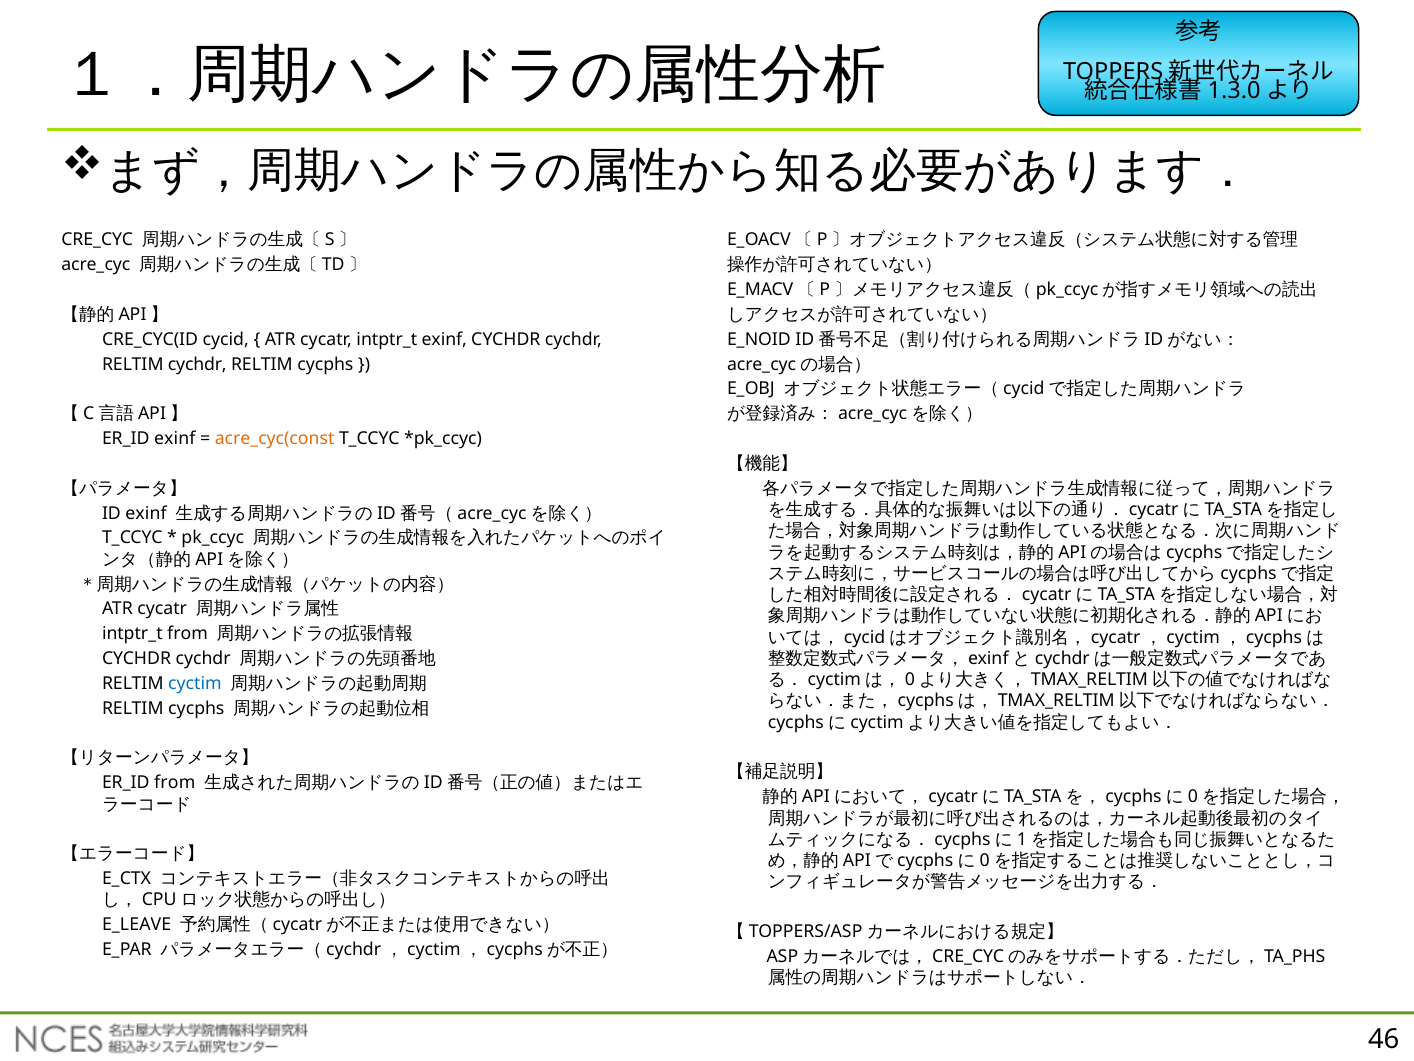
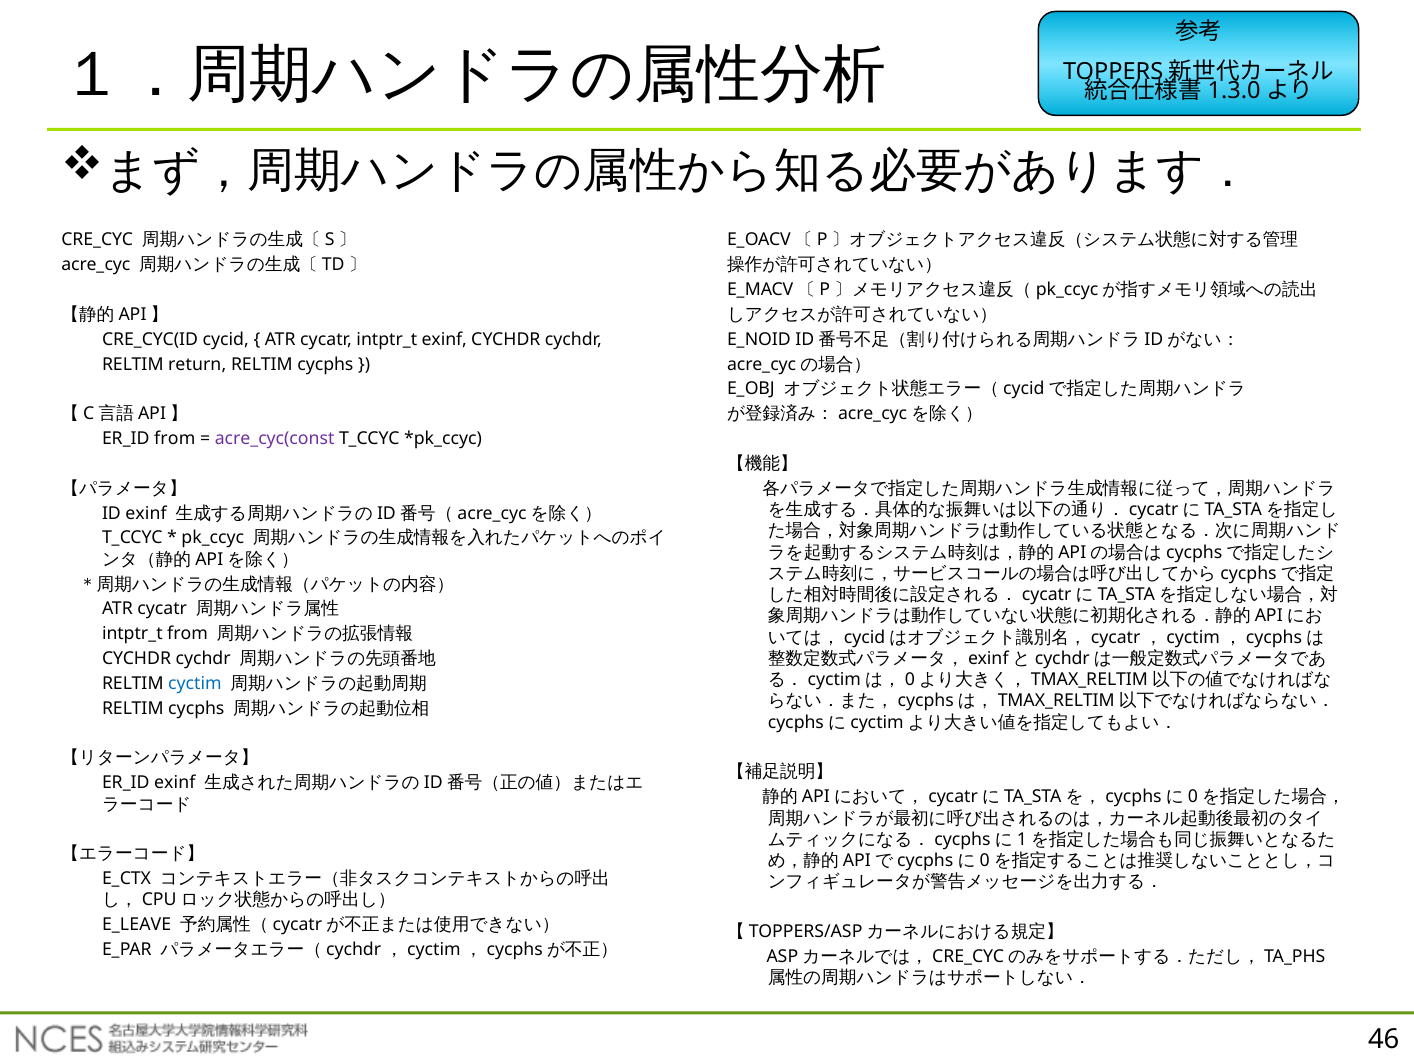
RELTIM cychdr: cychdr -> return (197, 364)
ER_ID exinf: exinf -> from (175, 439)
acre_cyc(const colour: orange -> purple (275, 439)
ER_ID from: from -> exinf (175, 783)
